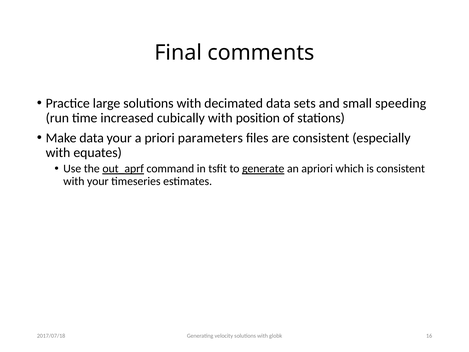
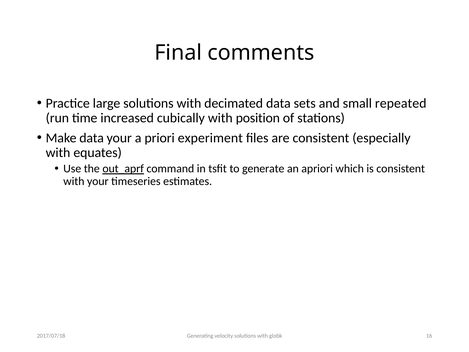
speeding: speeding -> repeated (401, 103)
parameters: parameters -> experiment (210, 138)
generate underline: present -> none (263, 169)
